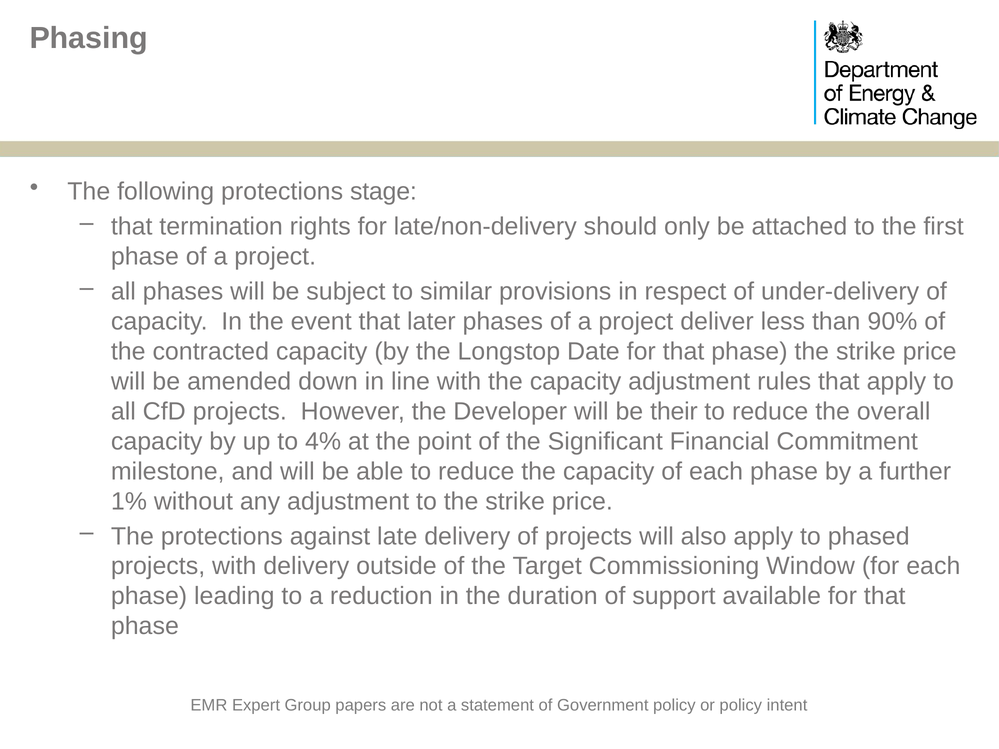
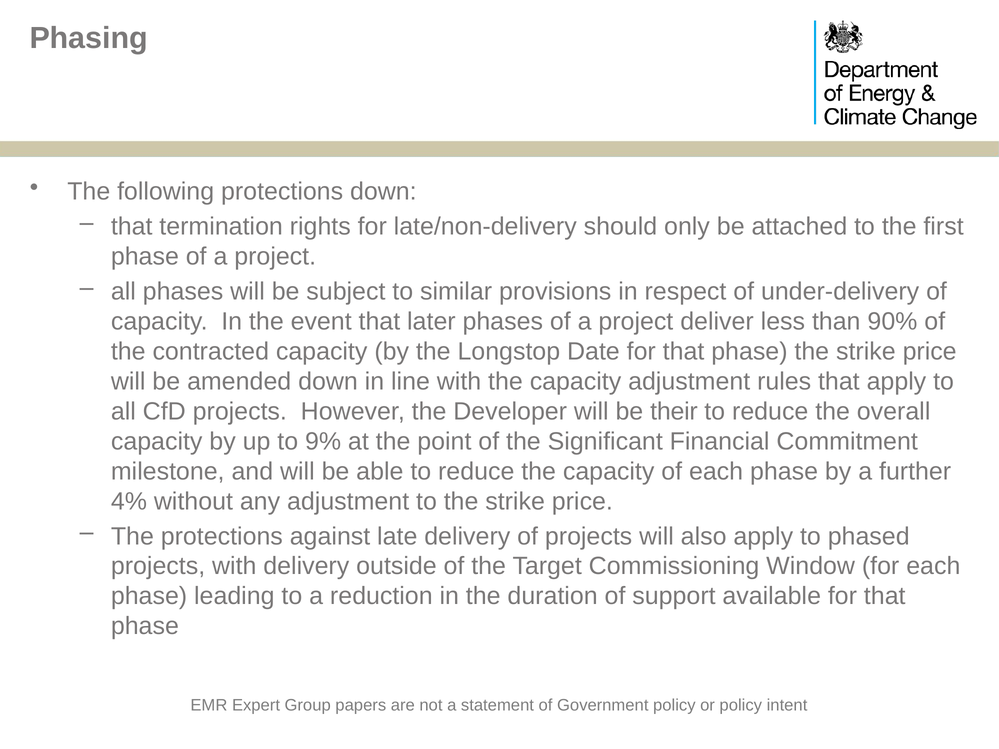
protections stage: stage -> down (383, 192)
4%: 4% -> 9% (323, 442)
1%: 1% -> 4% (129, 501)
